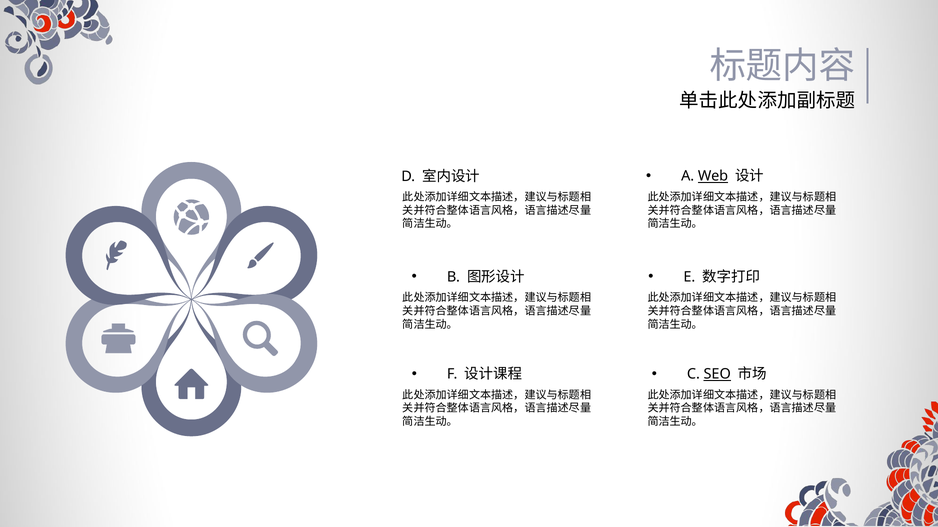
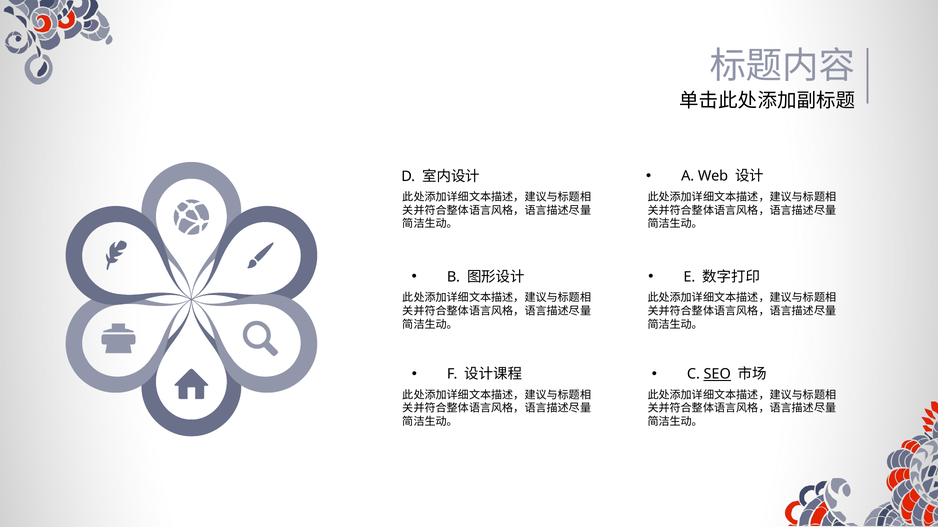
Web underline: present -> none (713, 176)
